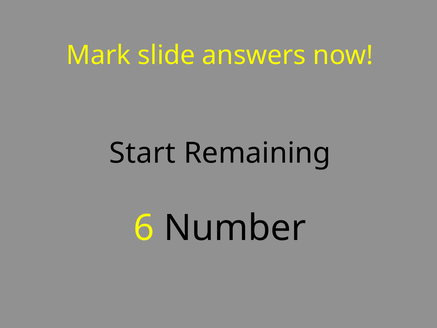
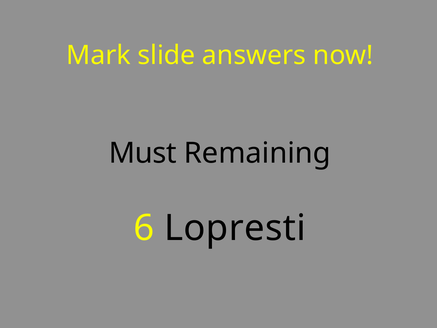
Start: Start -> Must (143, 153)
Number: Number -> Lopresti (235, 228)
